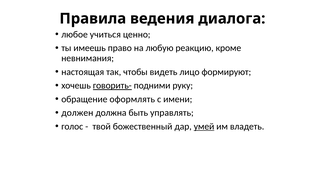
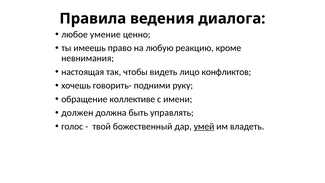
учиться: учиться -> умение (105, 34)
формируют: формируют -> конфликтов (226, 72)
говорить- underline: present -> none (112, 85)
оформлять: оформлять -> коллективе (132, 99)
